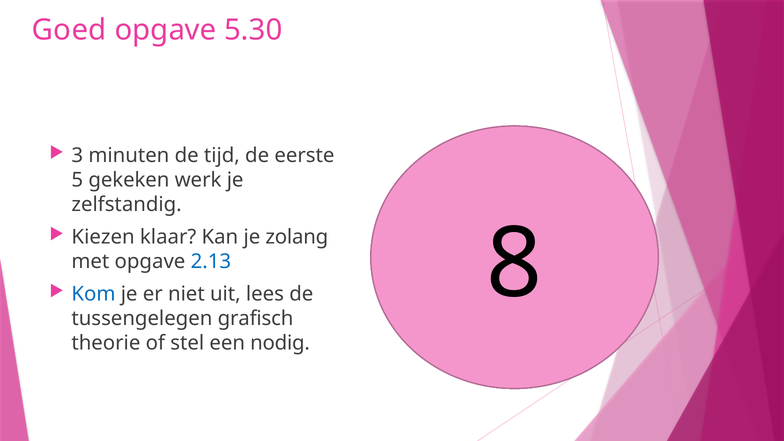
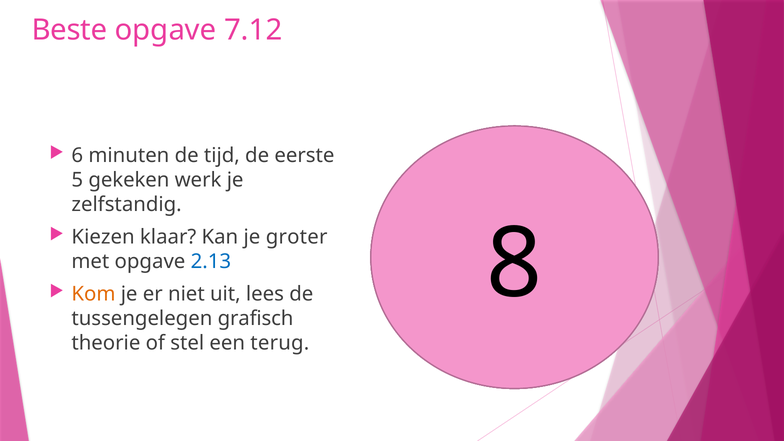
Goed: Goed -> Beste (69, 30)
5.30: 5.30 -> 7.12 (253, 30)
3: 3 -> 6 (77, 156)
zolang: zolang -> groter (297, 237)
Kom colour: blue -> orange (93, 294)
nodig: nodig -> terug (280, 343)
